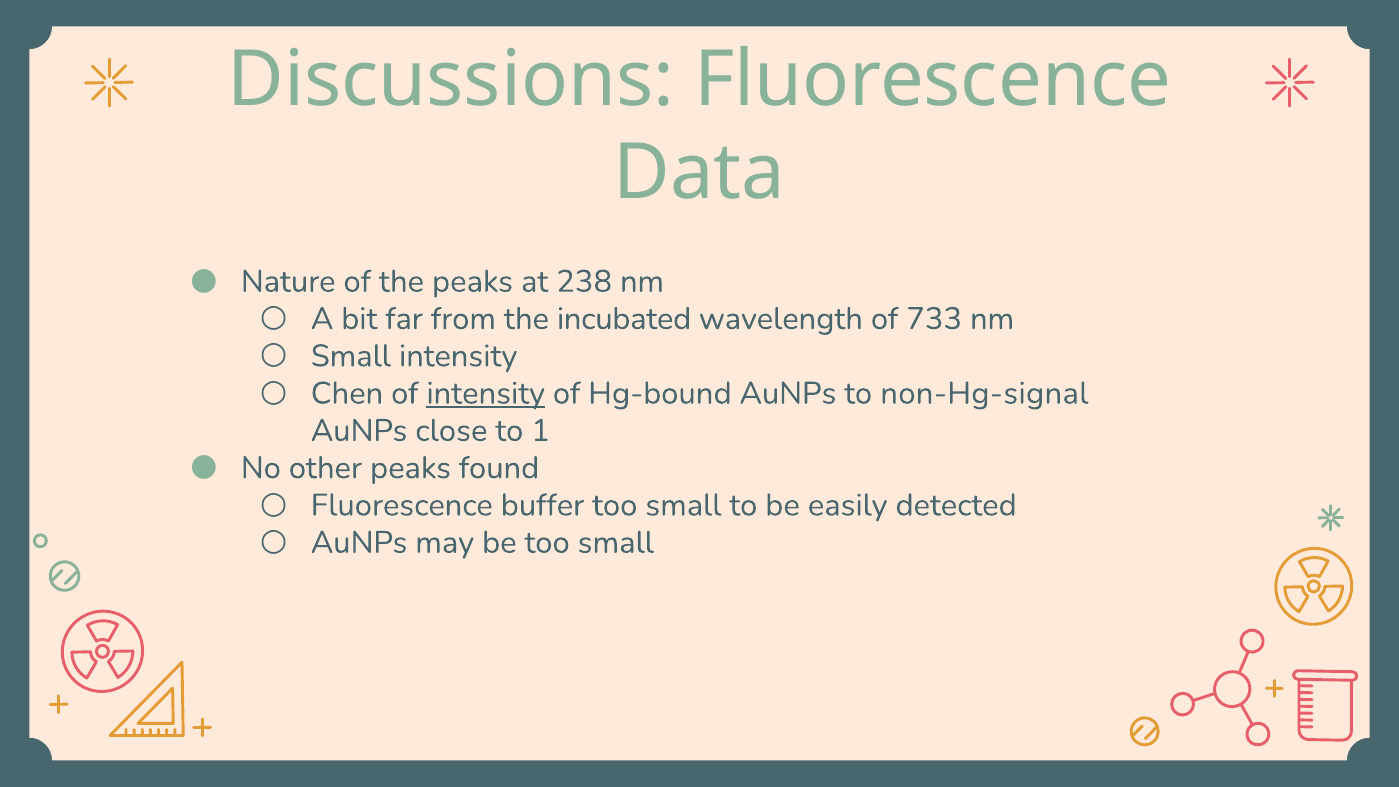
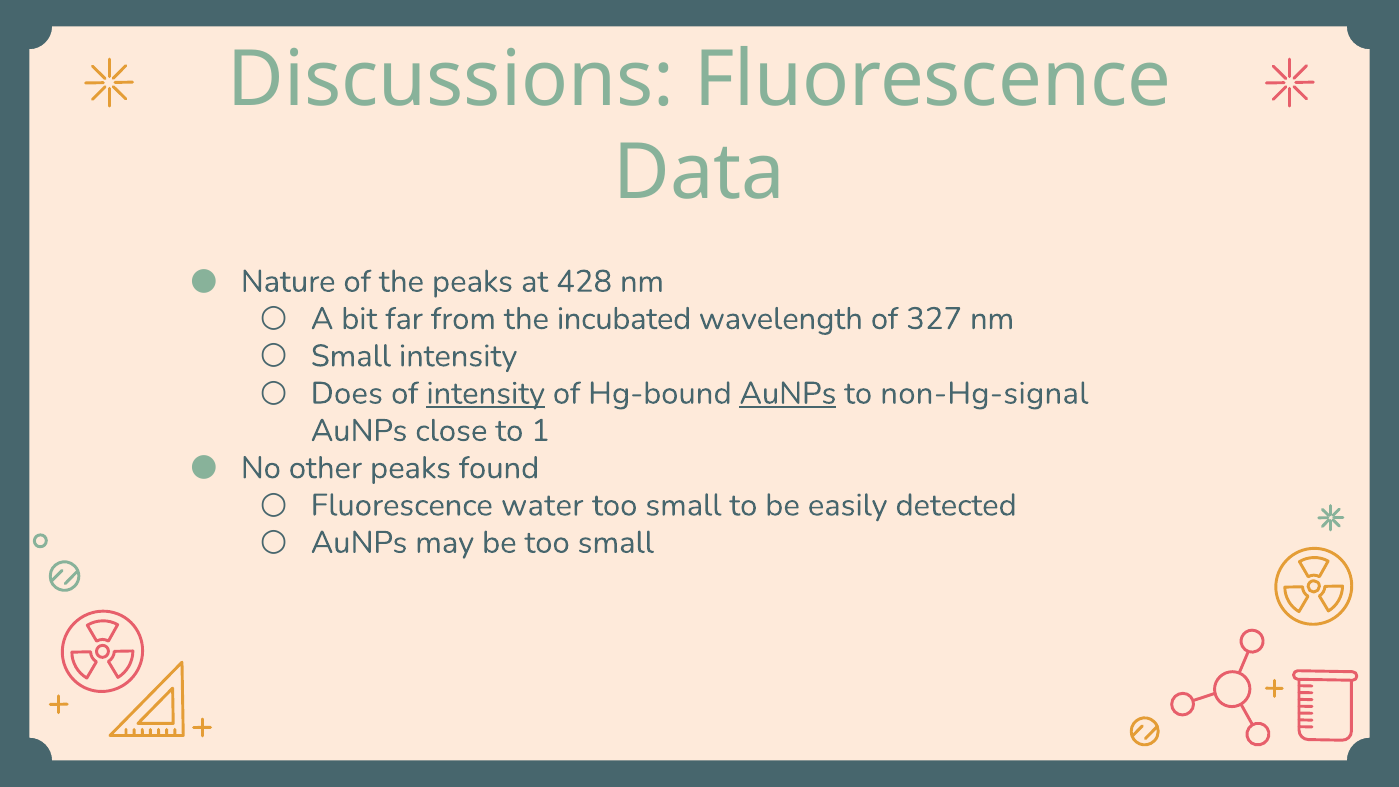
238: 238 -> 428 (584, 281)
733: 733 -> 327 (934, 319)
Chen: Chen -> Does (347, 393)
AuNPs underline: none -> present (788, 393)
buffer: buffer -> water (542, 505)
